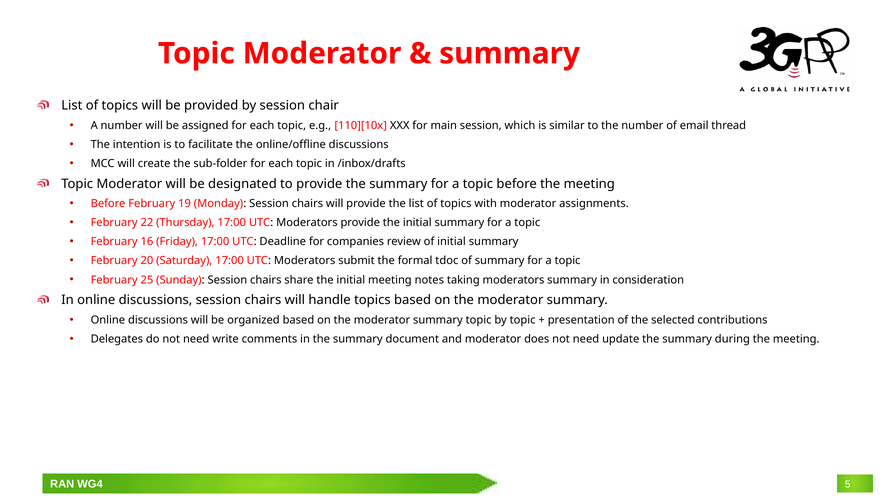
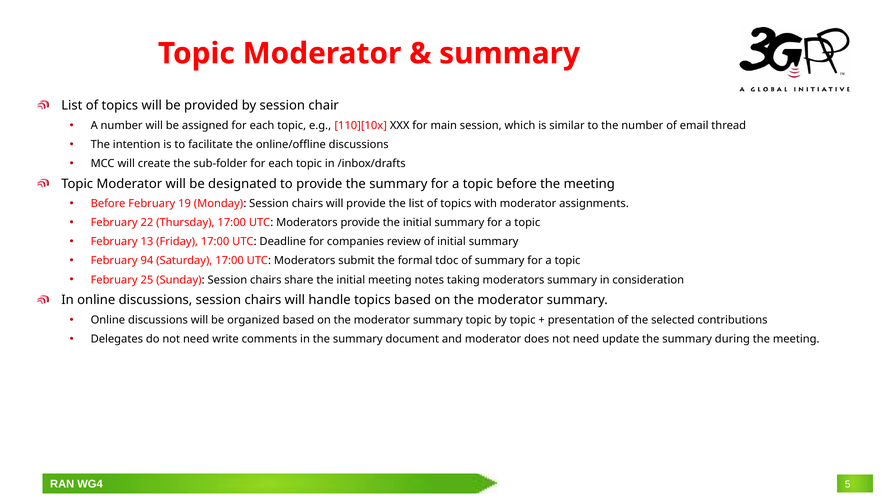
16: 16 -> 13 (147, 242)
20: 20 -> 94 (147, 261)
